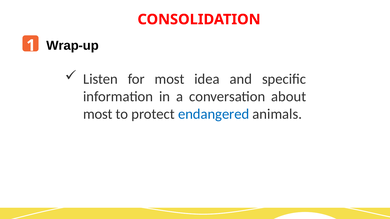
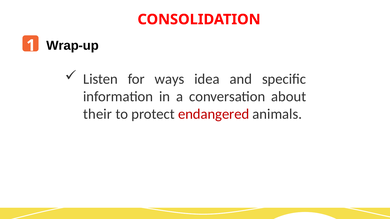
for most: most -> ways (170, 79)
most: most -> their (98, 114)
endangered colour: blue -> red (214, 114)
